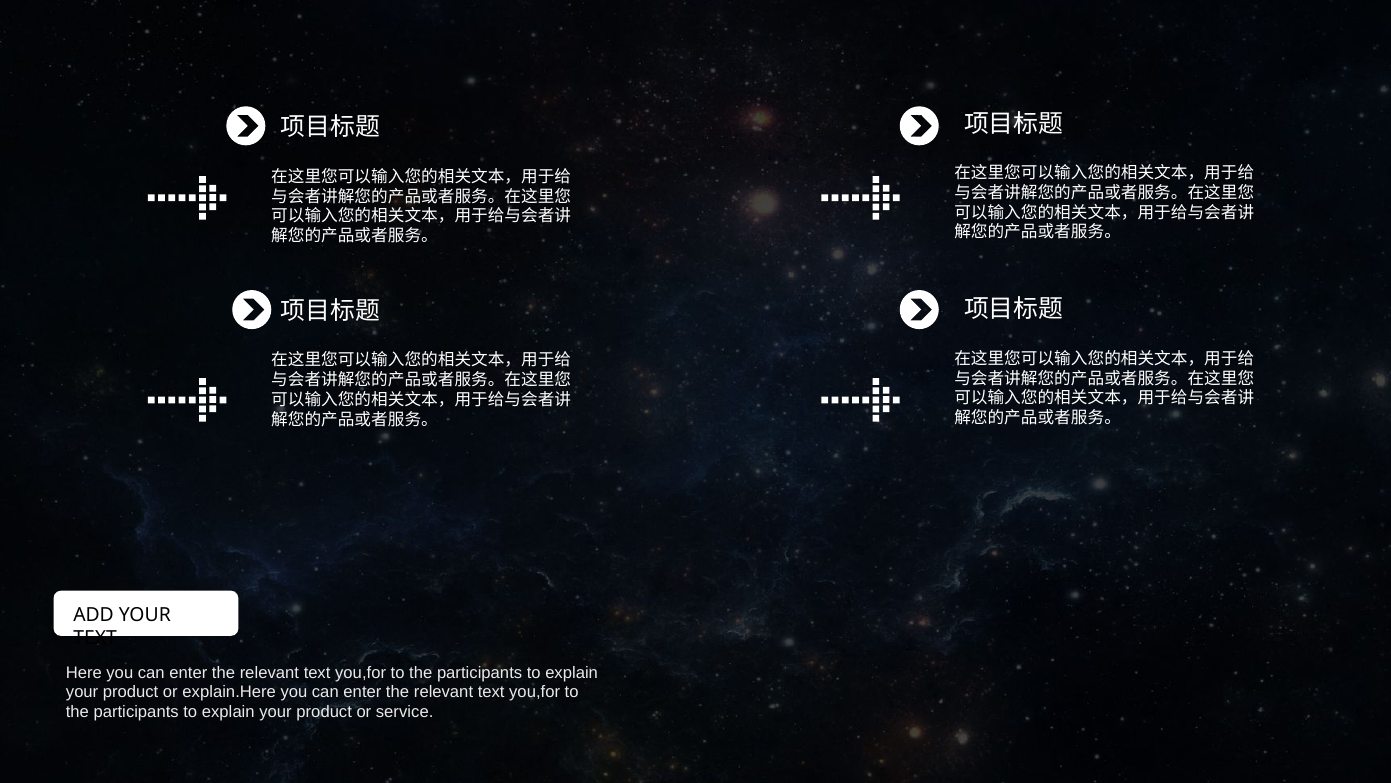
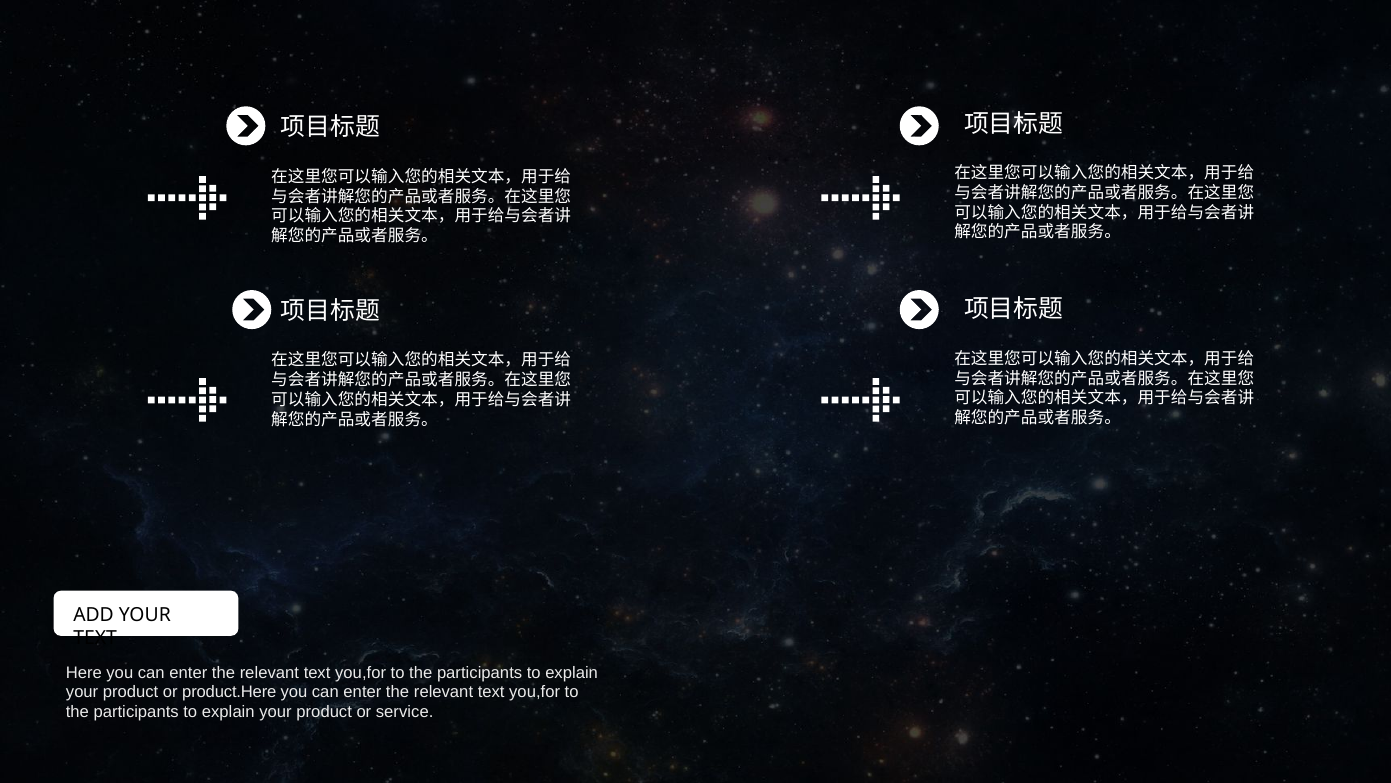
explain.Here: explain.Here -> product.Here (229, 692)
